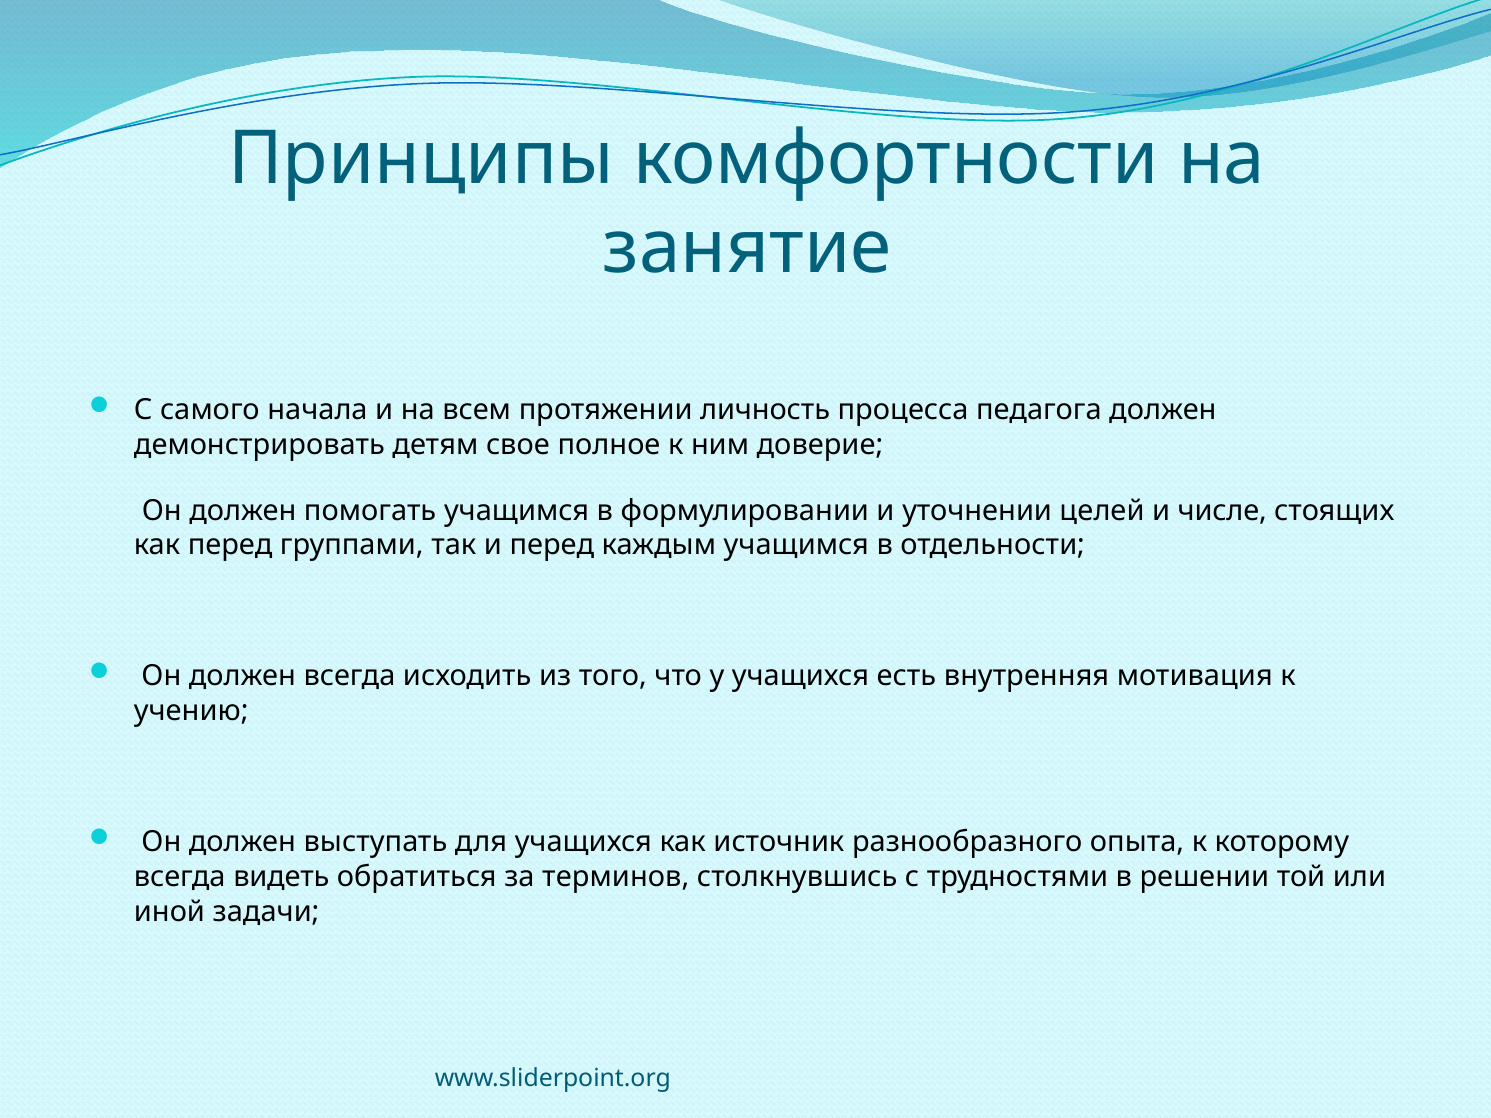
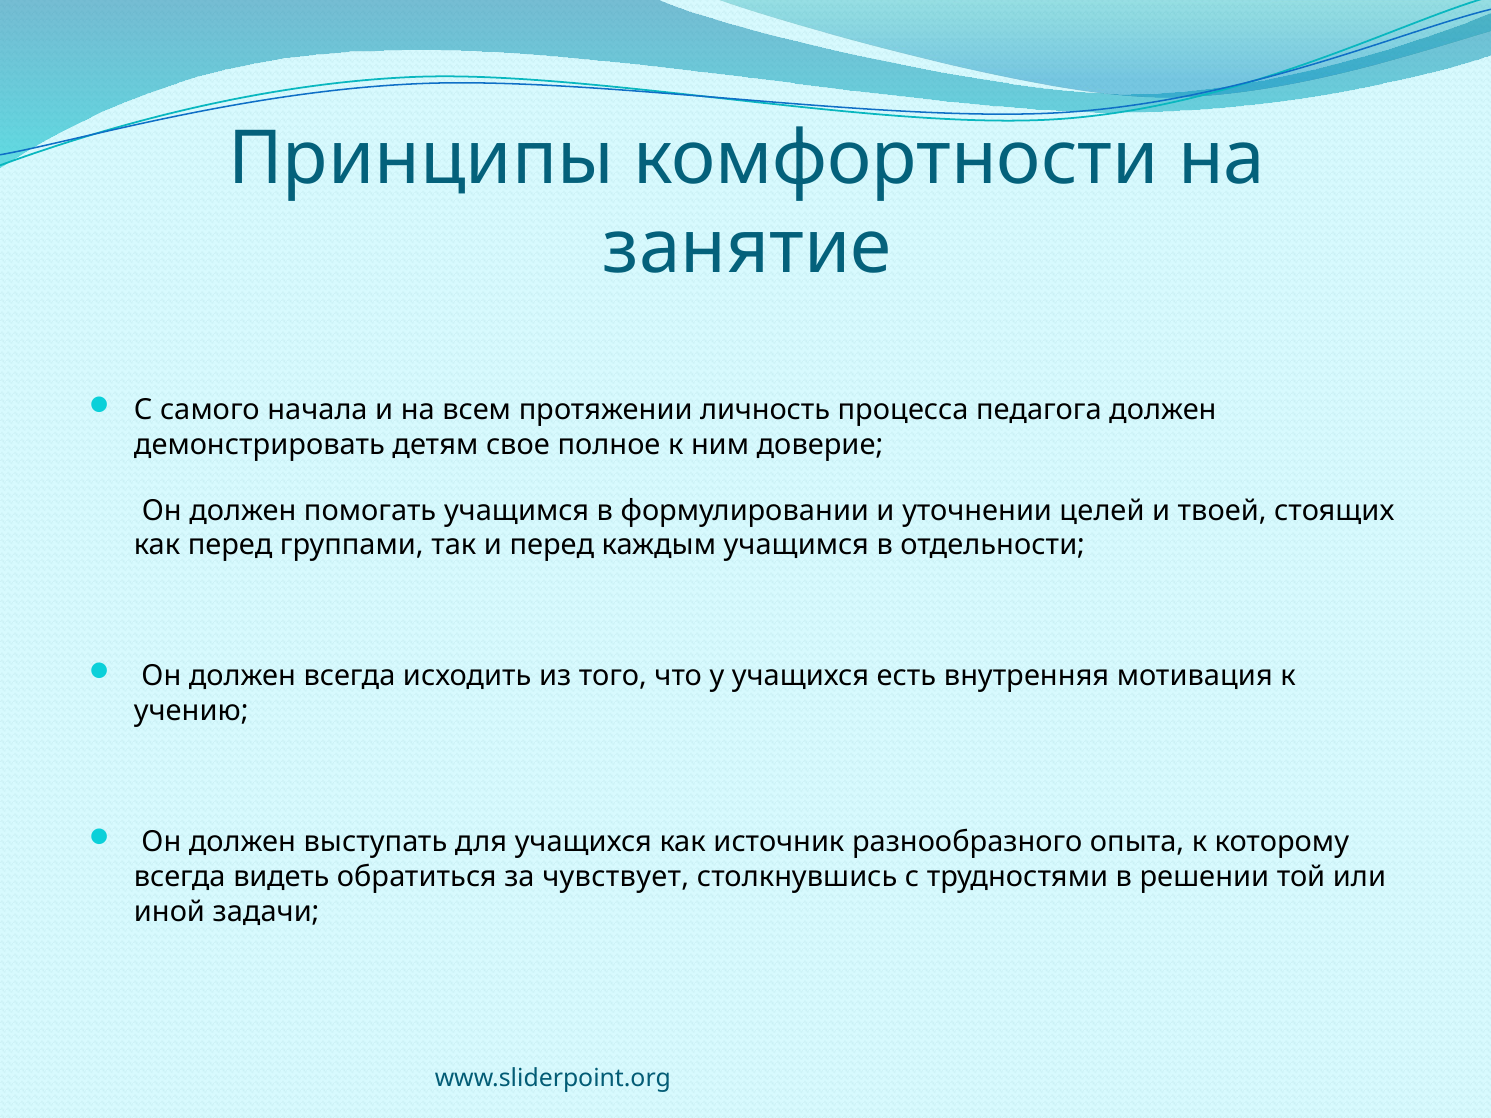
числе: числе -> твоей (1222, 511)
терминов: терминов -> чувствует (616, 877)
